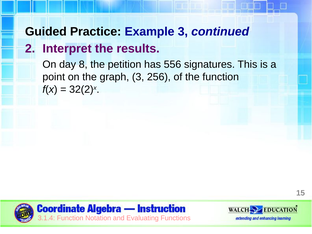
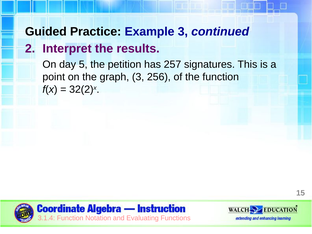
8: 8 -> 5 (83, 64)
556: 556 -> 257 (172, 64)
